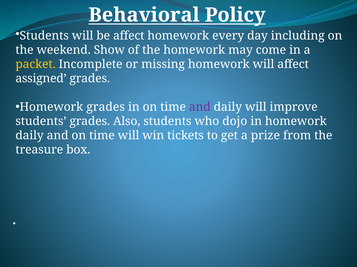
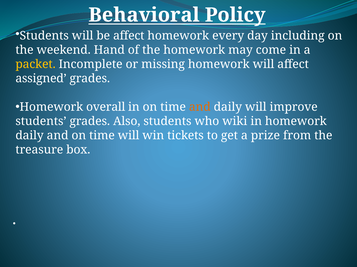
Show: Show -> Hand (109, 50)
Homework grades: grades -> overall (106, 107)
and colour: purple -> orange (200, 107)
dojo: dojo -> wiki (235, 122)
